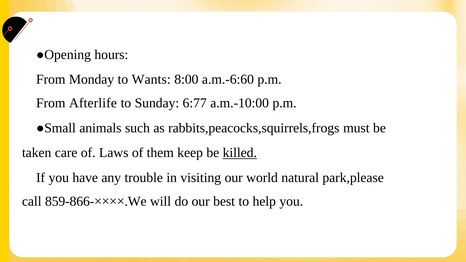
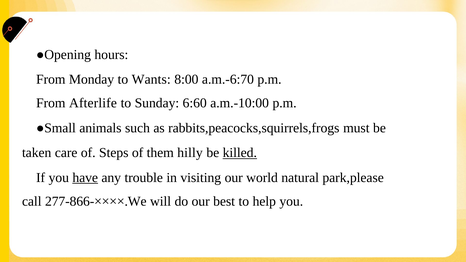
a.m.-6:60: a.m.-6:60 -> a.m.-6:70 (228, 79)
6:77: 6:77 -> 6:60 (195, 103)
Laws: Laws -> Steps (114, 153)
keep: keep -> hilly (190, 153)
have underline: none -> present (85, 178)
859-866-××××.We: 859-866-××××.We -> 277-866-××××.We (96, 201)
